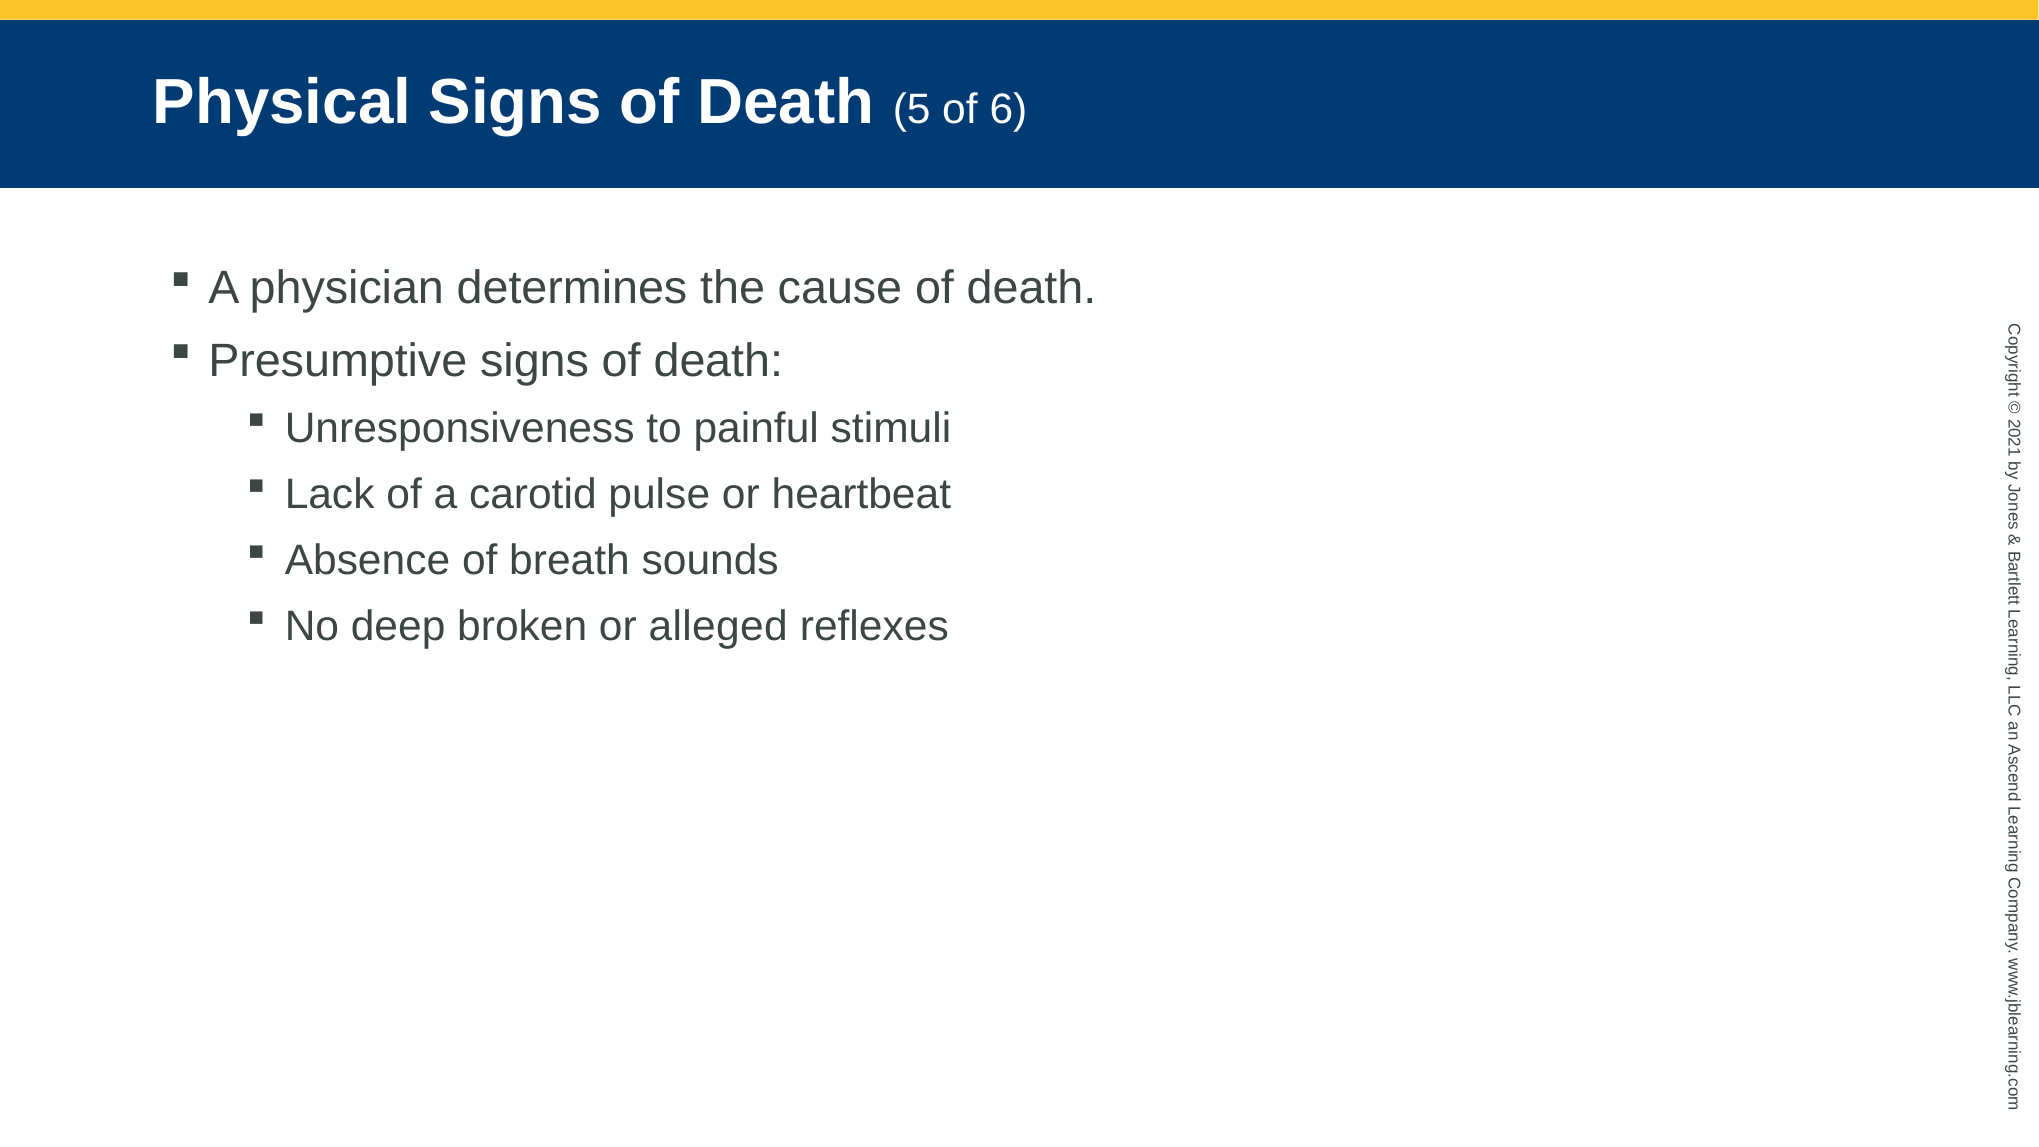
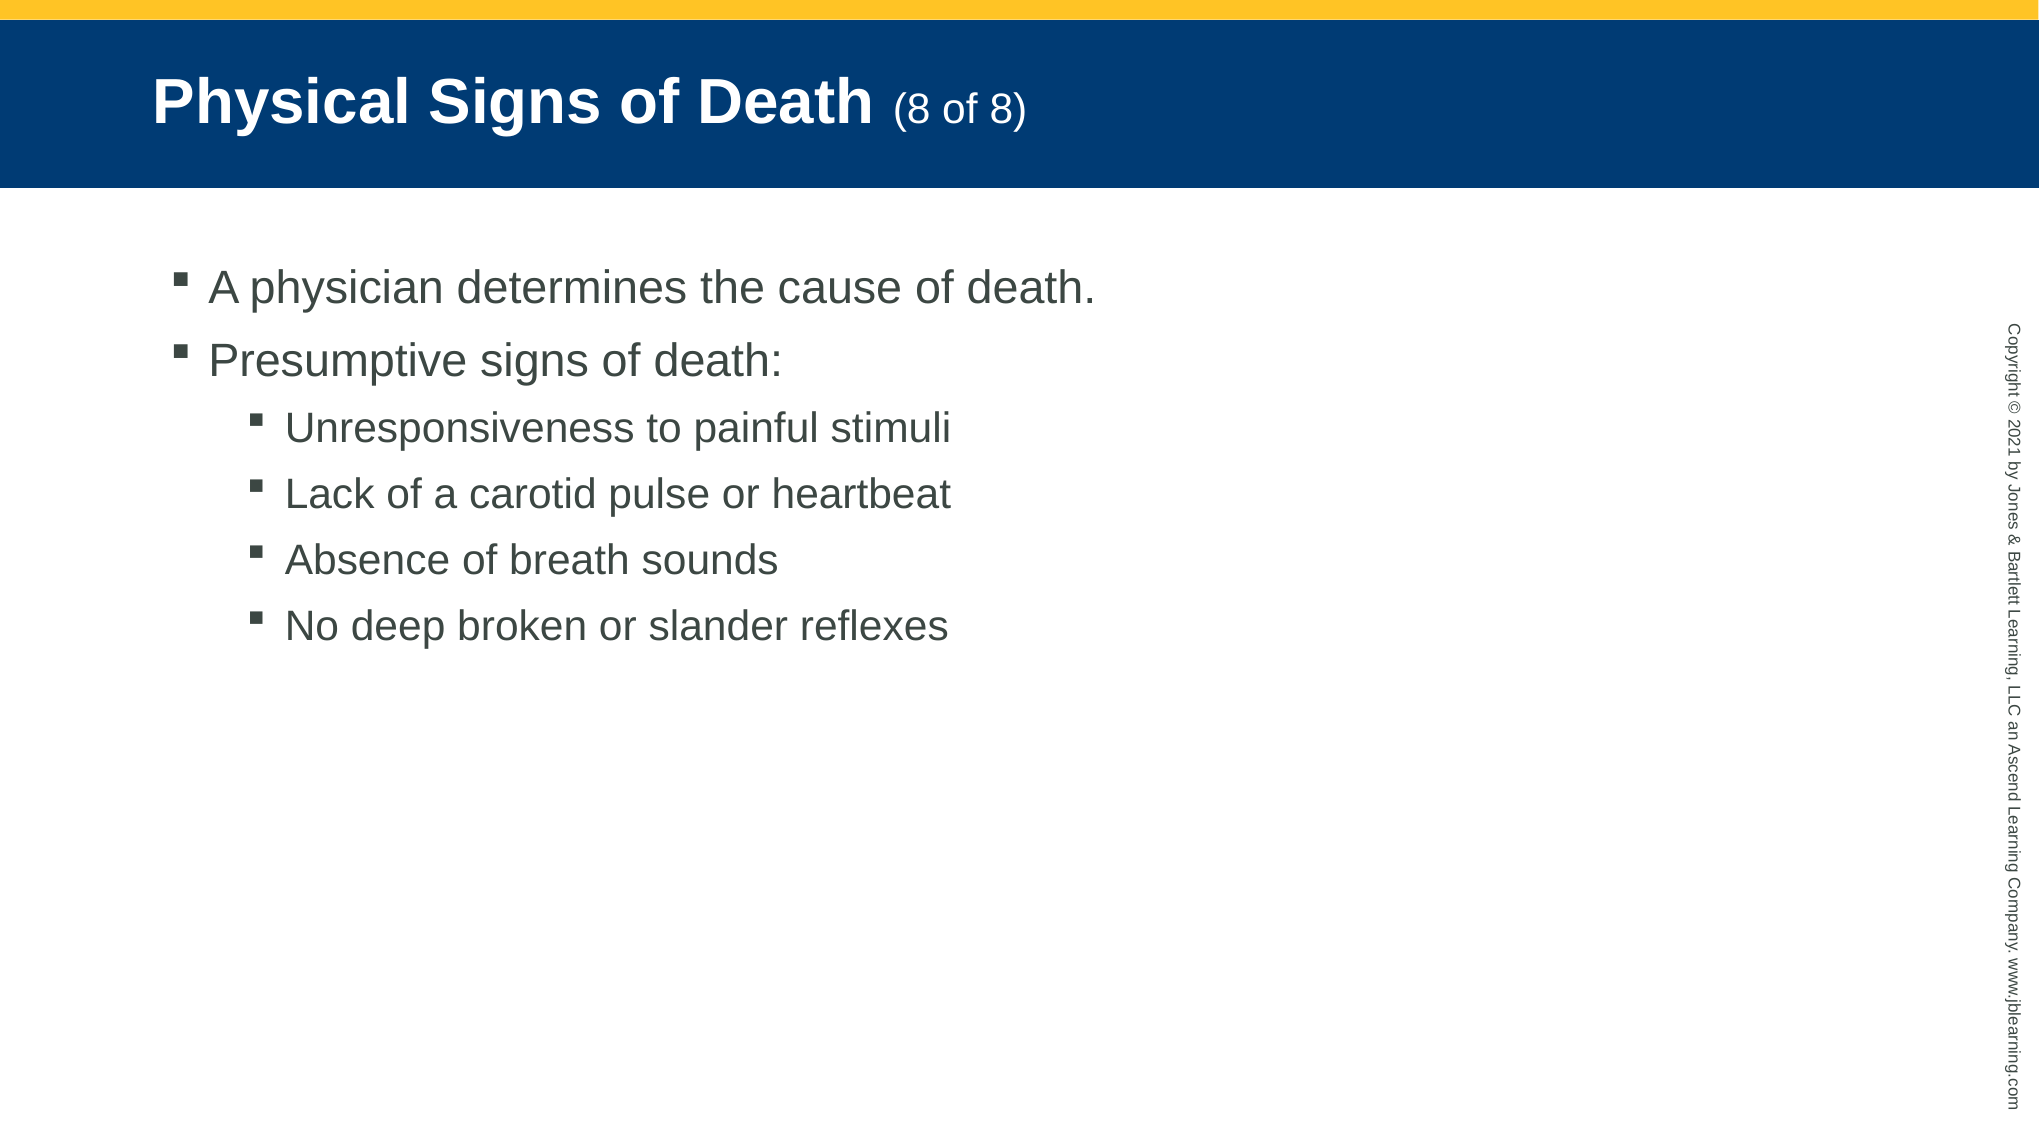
Death 5: 5 -> 8 (912, 109)
of 6: 6 -> 8 (1008, 109)
alleged: alleged -> slander (718, 626)
